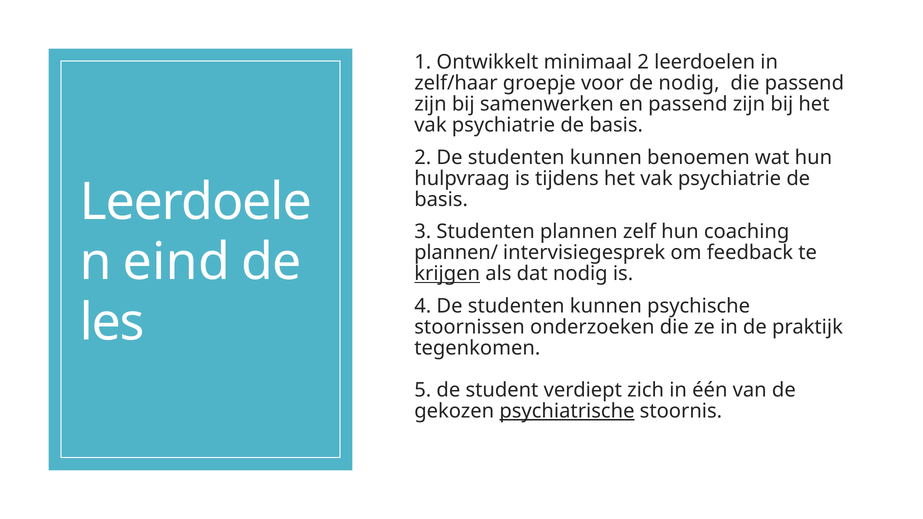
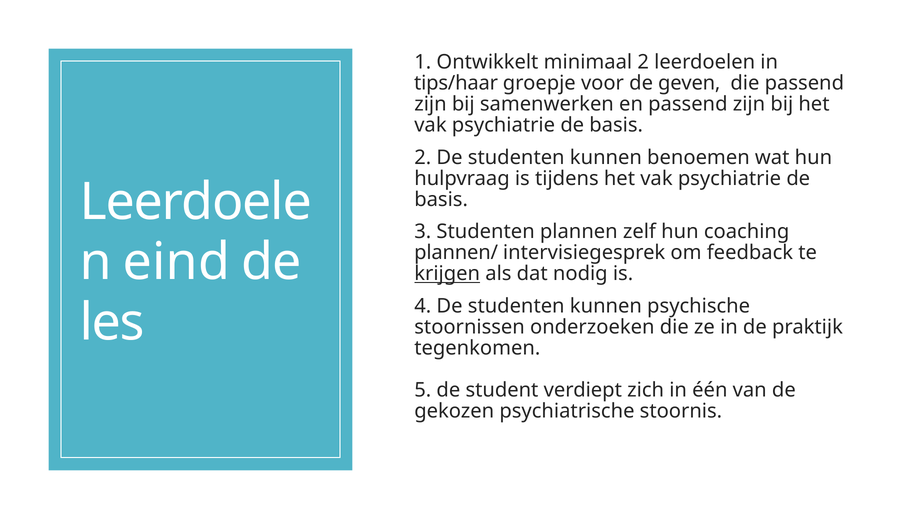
zelf/haar: zelf/haar -> tips/haar (456, 83)
de nodig: nodig -> geven (689, 83)
psychiatrische underline: present -> none (567, 411)
